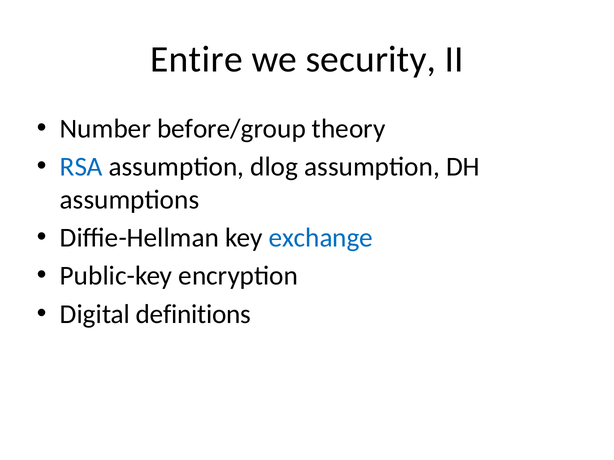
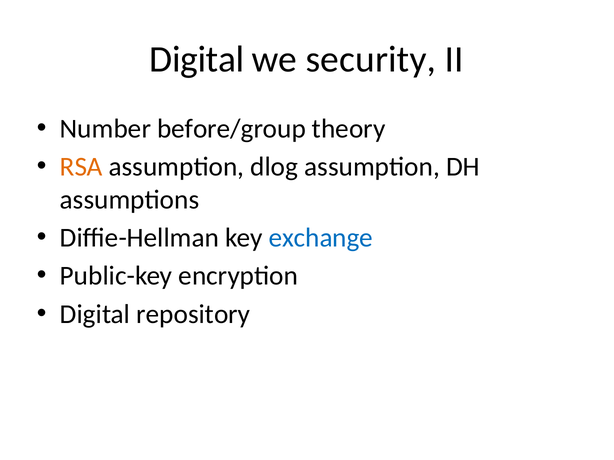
Entire: Entire -> Digital (197, 59)
RSA colour: blue -> orange (81, 167)
definitions: definitions -> repository (193, 314)
